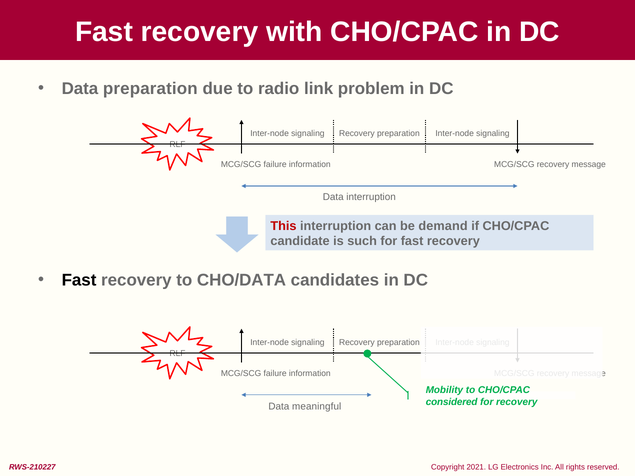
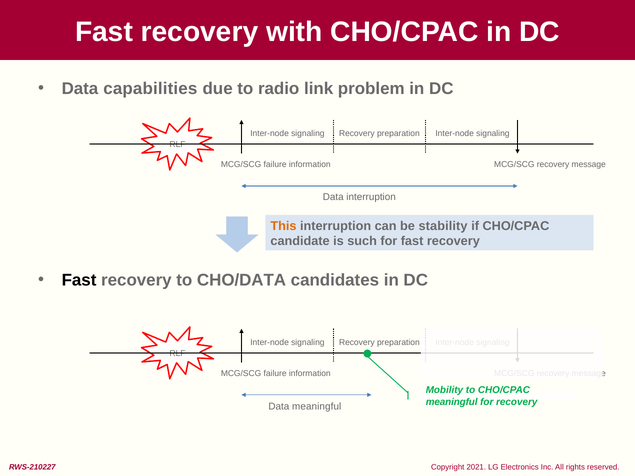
Data preparation: preparation -> capabilities (150, 89)
This colour: red -> orange (283, 226)
demand: demand -> stability (443, 226)
considered: considered -> meaningful (452, 402)
